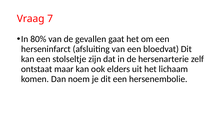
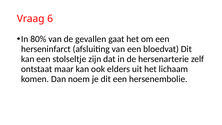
7: 7 -> 6 (50, 19)
